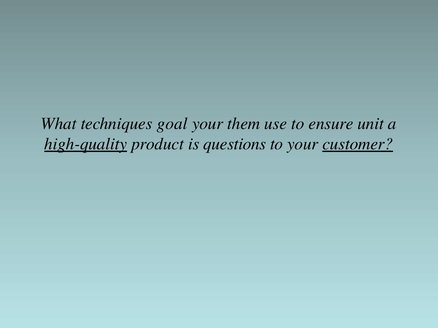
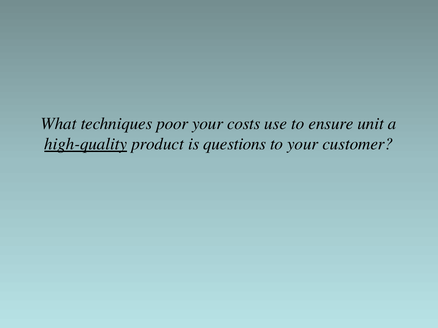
goal: goal -> poor (172, 124)
them: them -> costs (244, 124)
customer underline: present -> none (358, 144)
